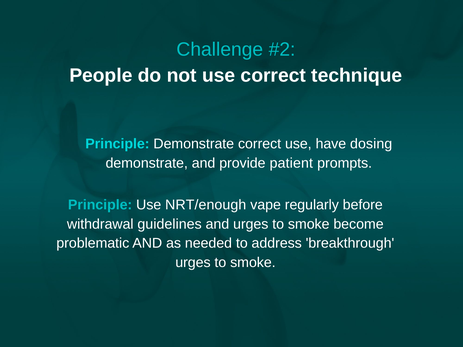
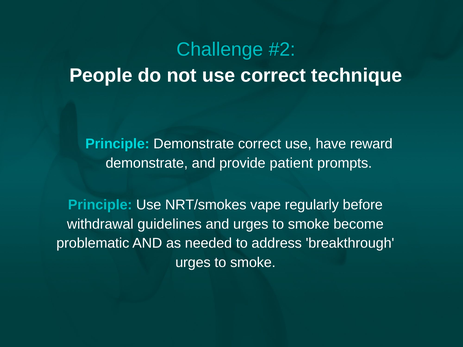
dosing: dosing -> reward (371, 144)
NRT/enough: NRT/enough -> NRT/smokes (206, 205)
